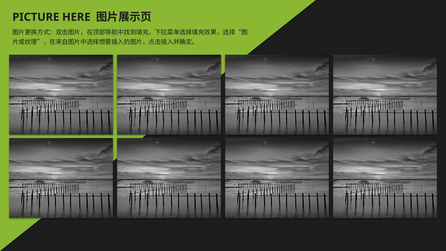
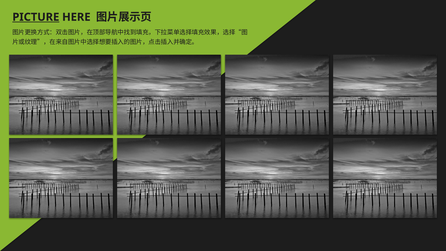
PICTURE underline: none -> present (36, 17)
